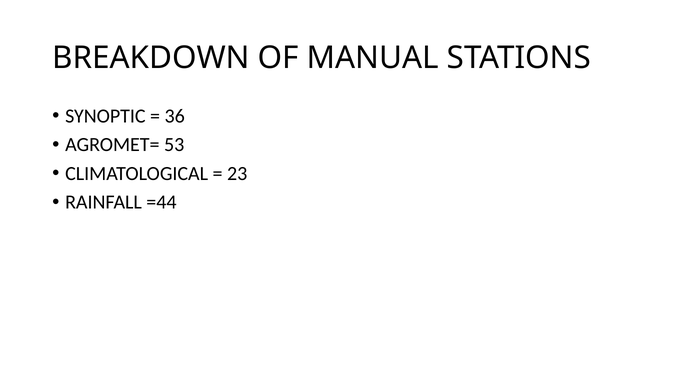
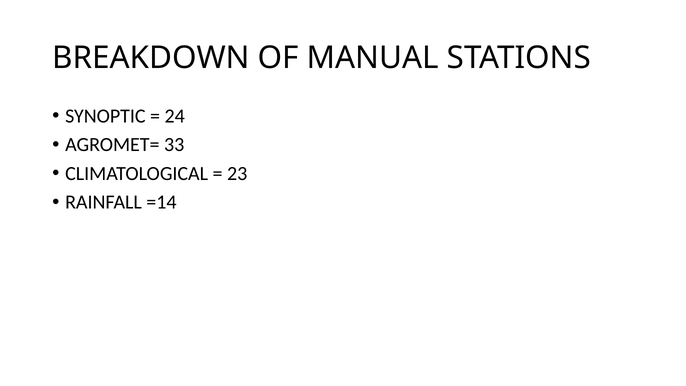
36: 36 -> 24 (175, 116)
53: 53 -> 33 (174, 145)
=44: =44 -> =14 (161, 202)
